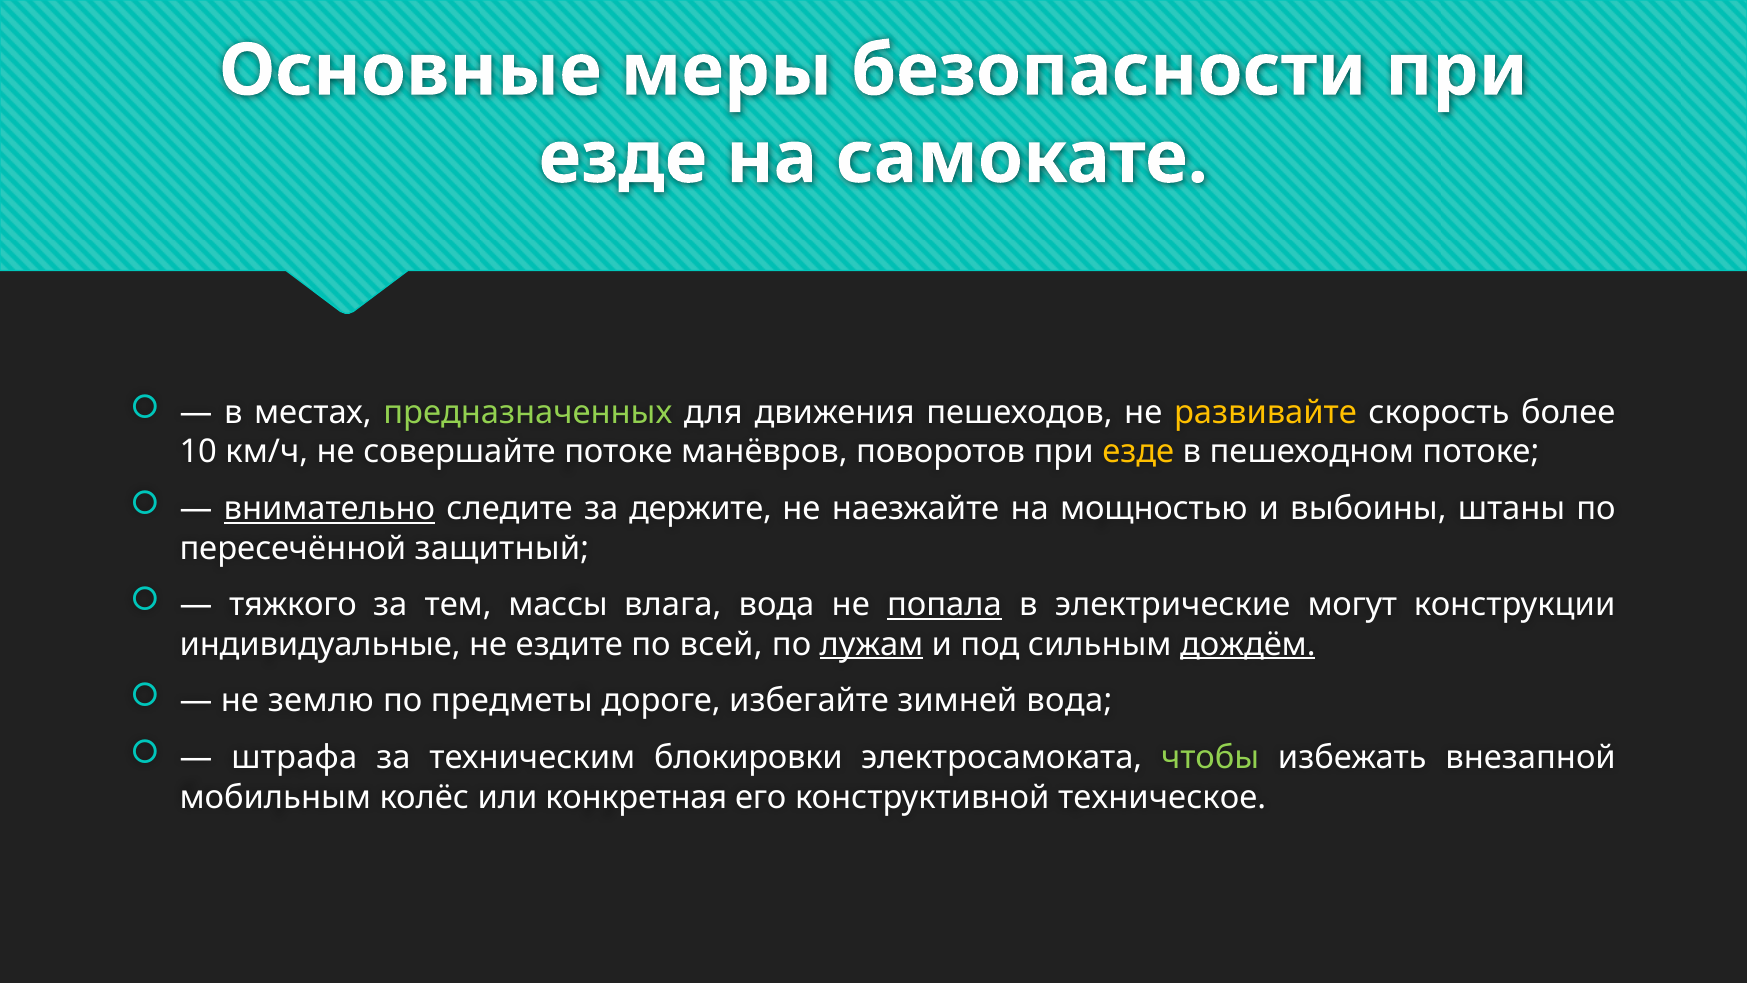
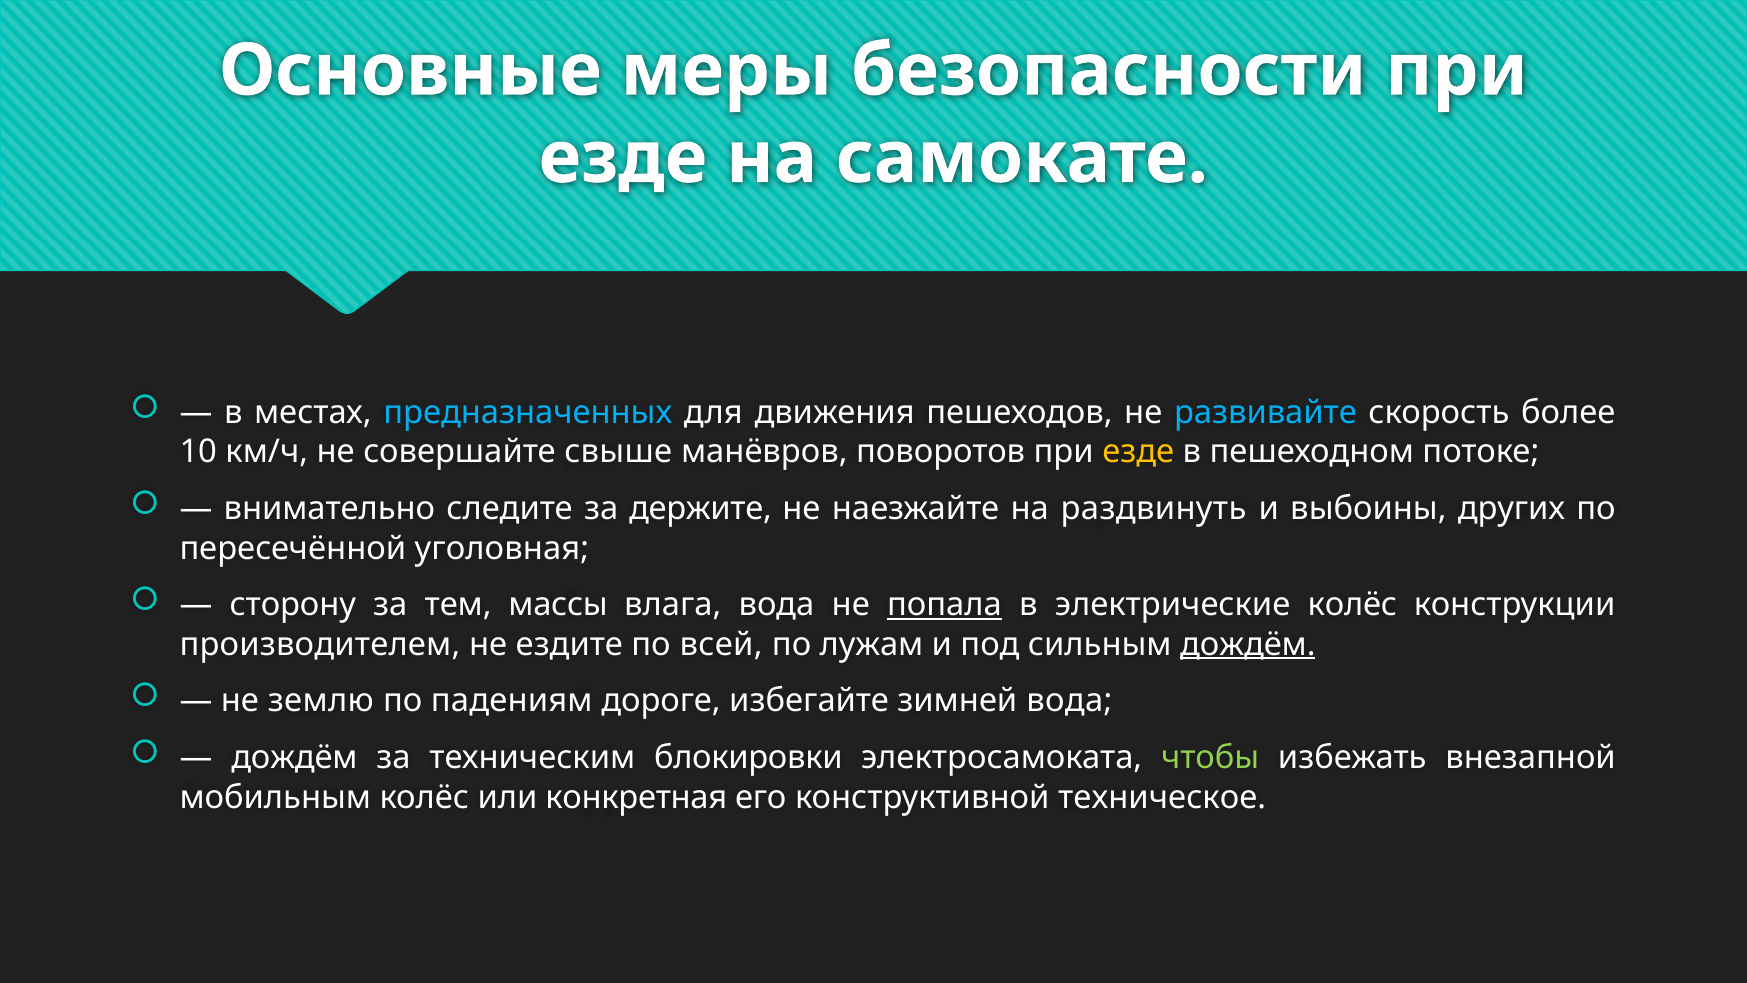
предназначенных colour: light green -> light blue (528, 413)
развивайте colour: yellow -> light blue (1266, 413)
совершайте потоке: потоке -> свыше (618, 452)
внимательно underline: present -> none (329, 509)
мощностью: мощностью -> раздвинуть (1154, 509)
штаны: штаны -> других (1512, 509)
защитный: защитный -> уголовная (502, 548)
тяжкого: тяжкого -> сторону (293, 605)
электрические могут: могут -> колёс (1352, 605)
индивидуальные: индивидуальные -> производителем (320, 644)
лужам underline: present -> none (871, 644)
предметы: предметы -> падениям (512, 701)
штрафа: штрафа -> дождём (294, 758)
